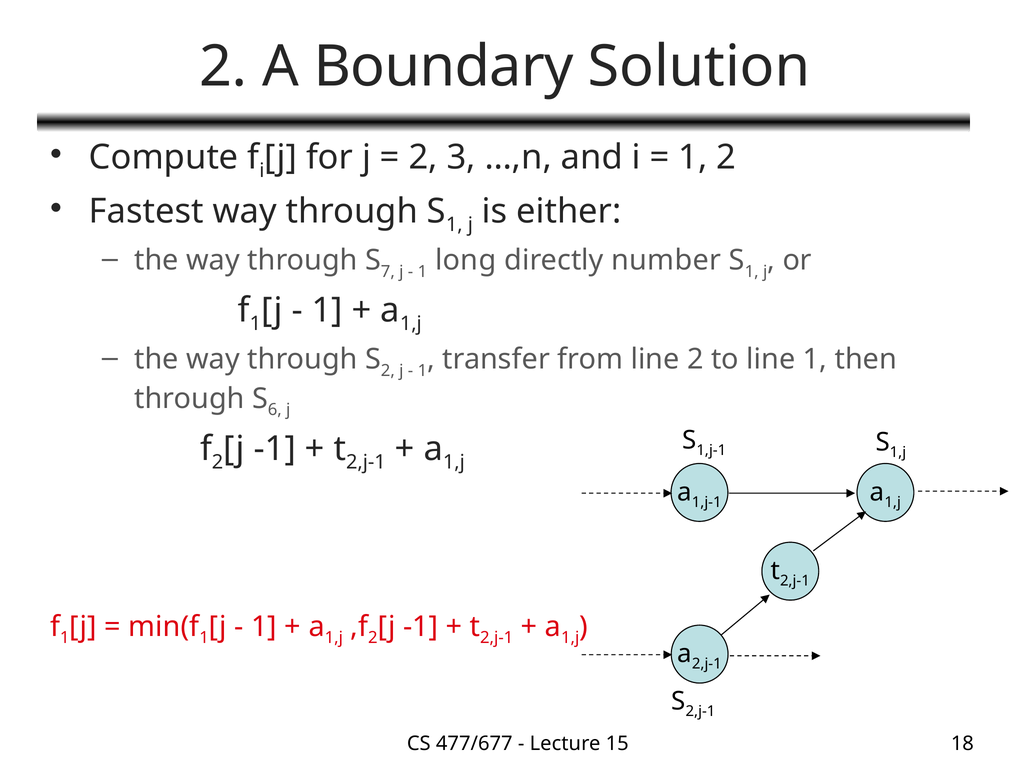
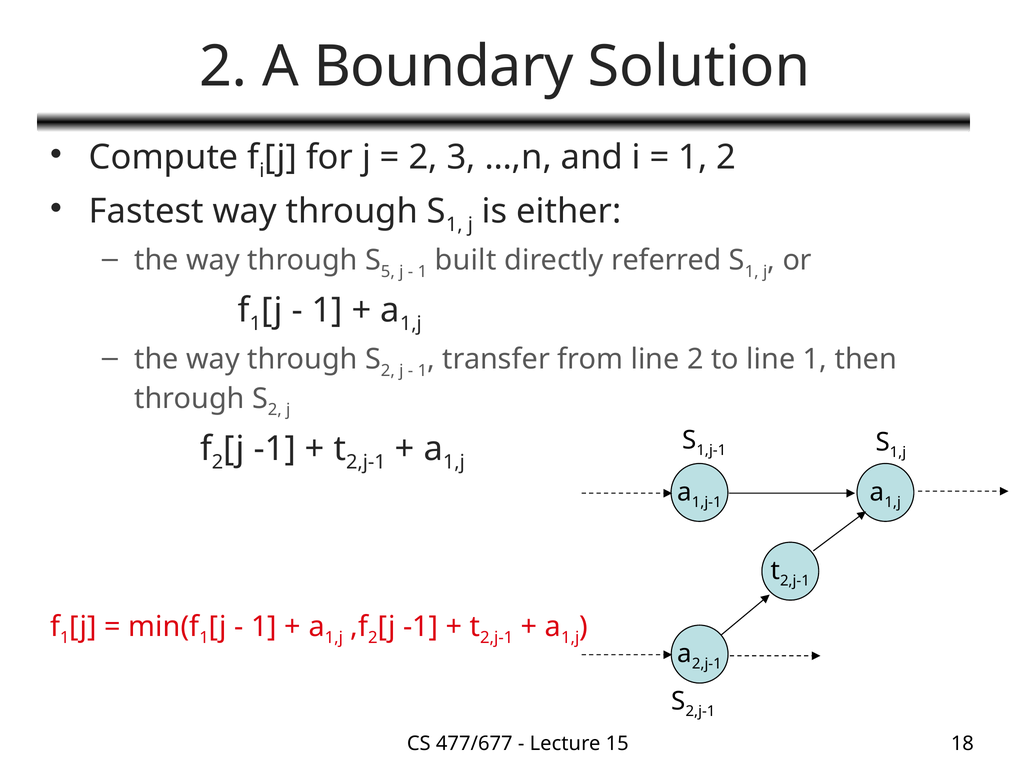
7: 7 -> 5 (388, 272)
long: long -> built (466, 260)
number: number -> referred (666, 260)
6: 6 -> 2 (275, 410)
